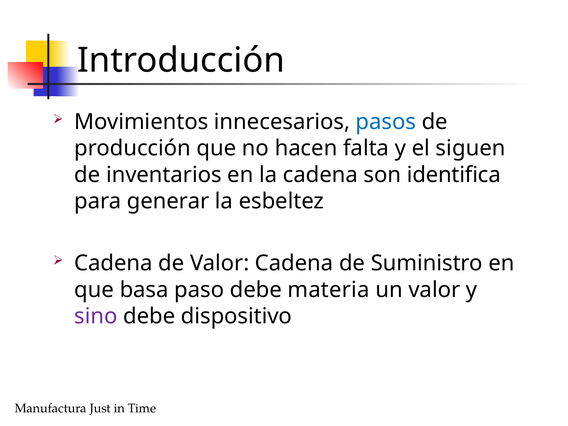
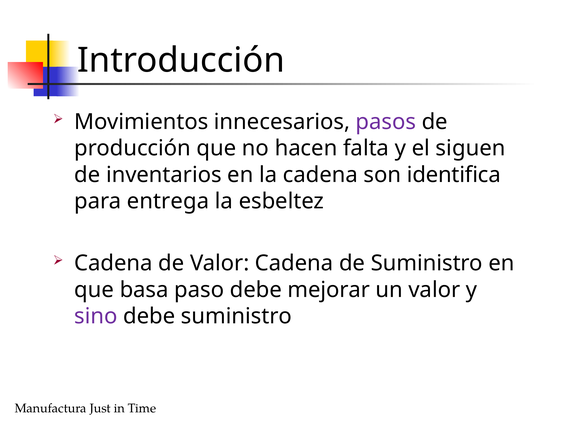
pasos colour: blue -> purple (386, 122)
generar: generar -> entrega (168, 201)
materia: materia -> mejorar (329, 290)
debe dispositivo: dispositivo -> suministro (236, 316)
